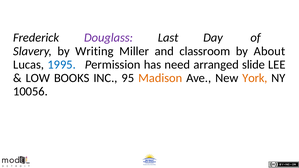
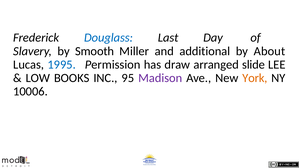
Douglass colour: purple -> blue (109, 38)
Writing: Writing -> Smooth (95, 51)
classroom: classroom -> additional (205, 51)
need: need -> draw (177, 65)
Madison colour: orange -> purple (160, 78)
10056: 10056 -> 10006 (31, 92)
